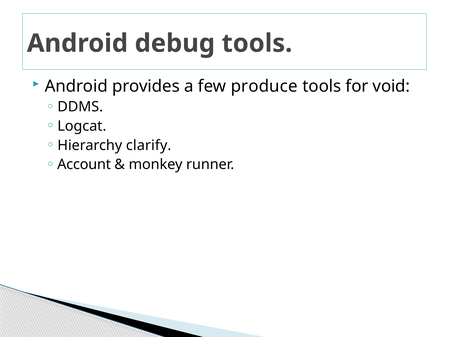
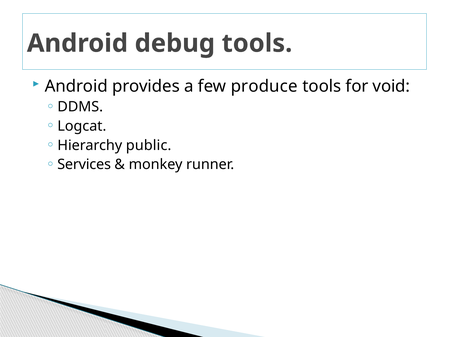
clarify: clarify -> public (149, 145)
Account: Account -> Services (84, 164)
